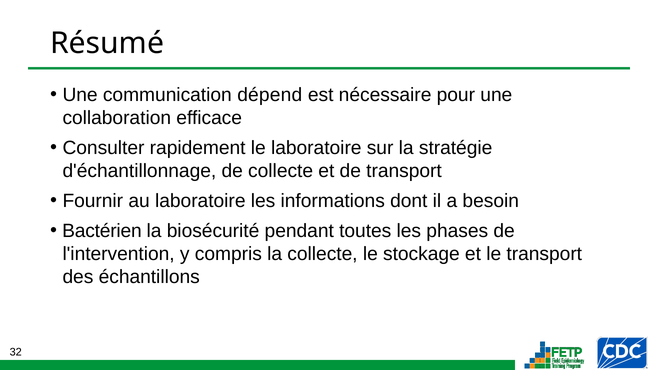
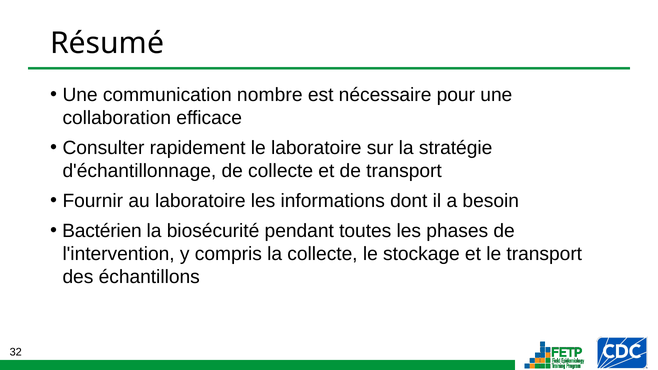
dépend: dépend -> nombre (270, 95)
